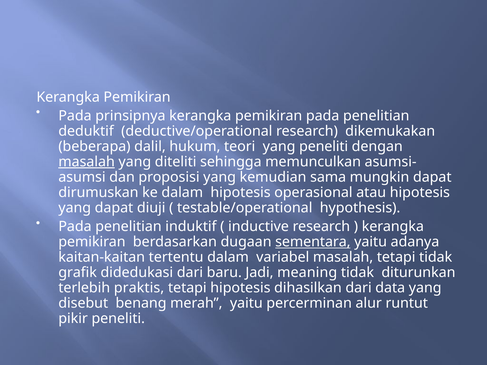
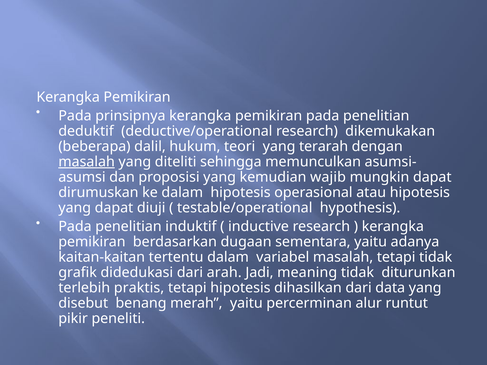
yang peneliti: peneliti -> terarah (324, 147)
sama: sama -> wajib (328, 177)
sementara underline: present -> none (313, 242)
baru: baru -> arah (224, 273)
